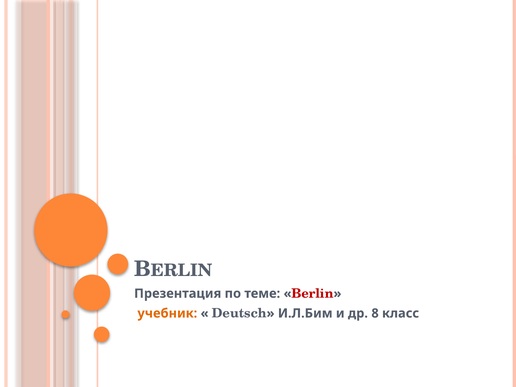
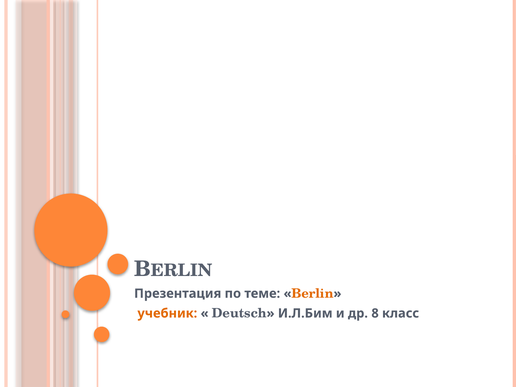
Berlin colour: red -> orange (313, 294)
